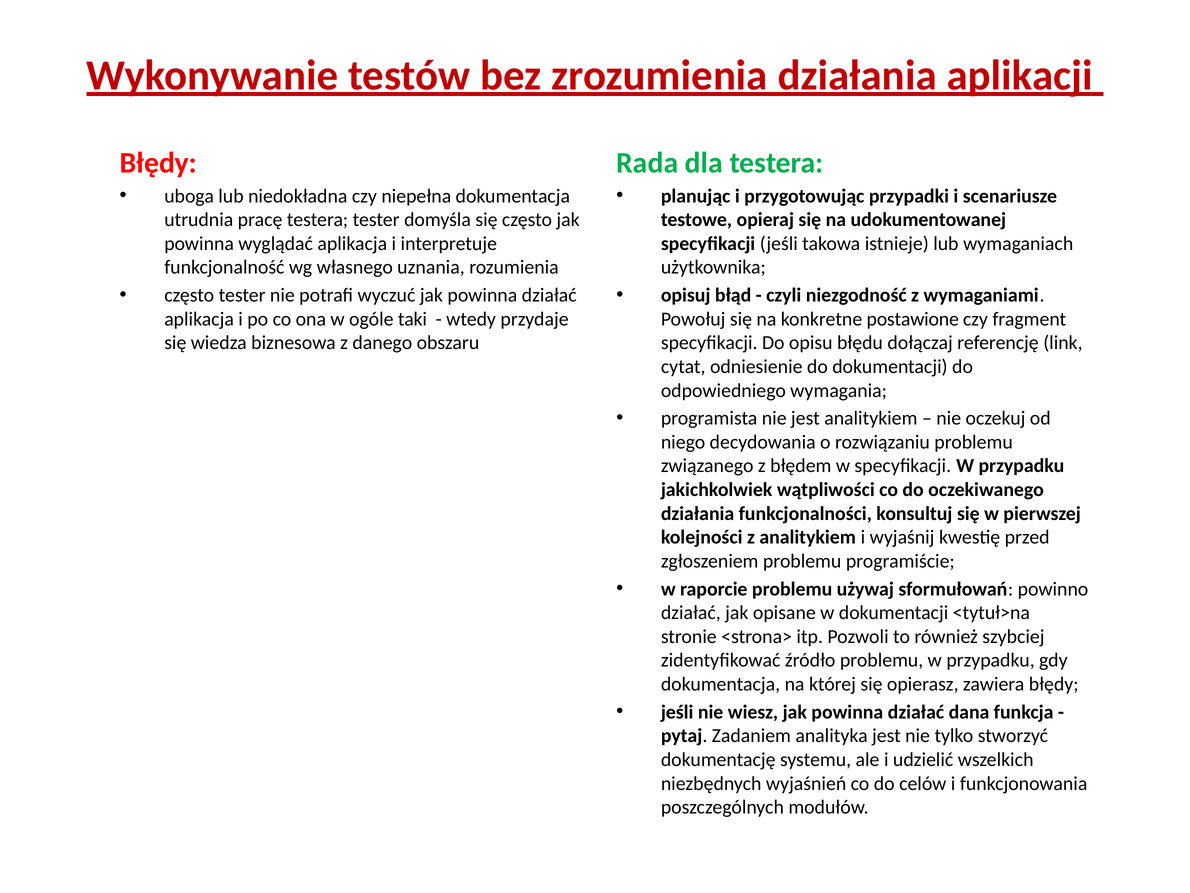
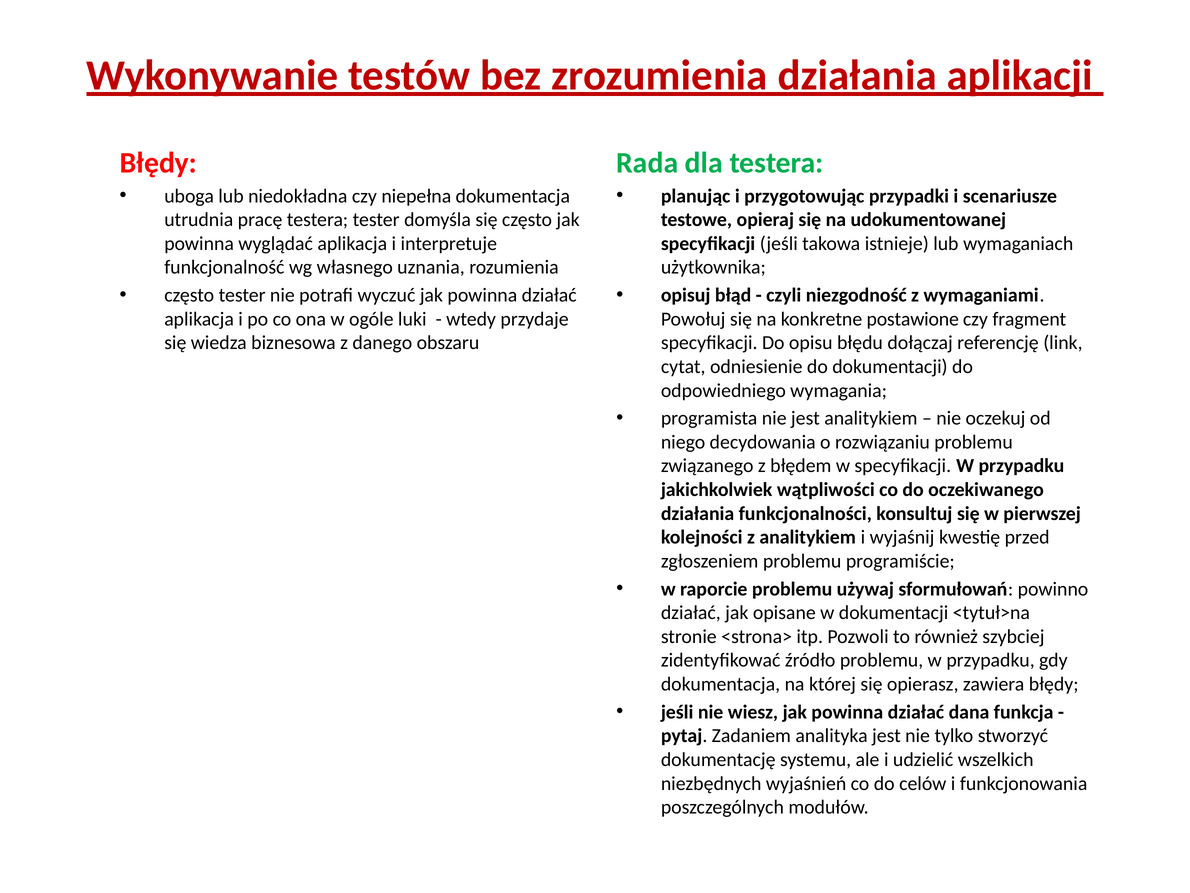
taki: taki -> luki (412, 319)
